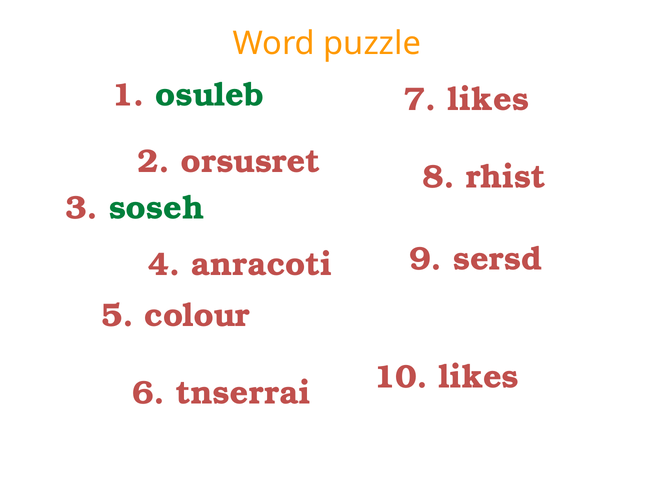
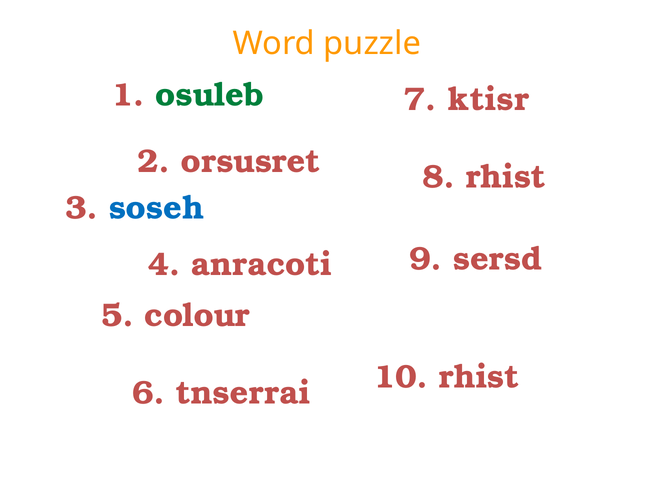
7 likes: likes -> ktisr (488, 100)
soseh colour: green -> blue (157, 208)
10 likes: likes -> rhist (479, 377)
